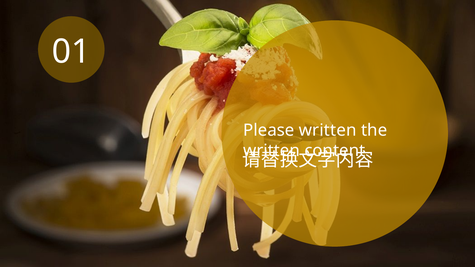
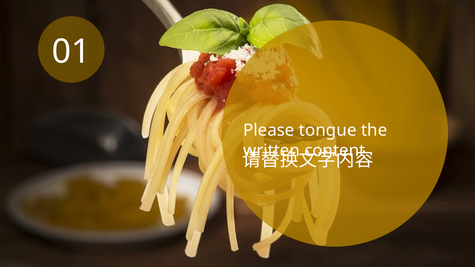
Please written: written -> tongue (328, 130)
